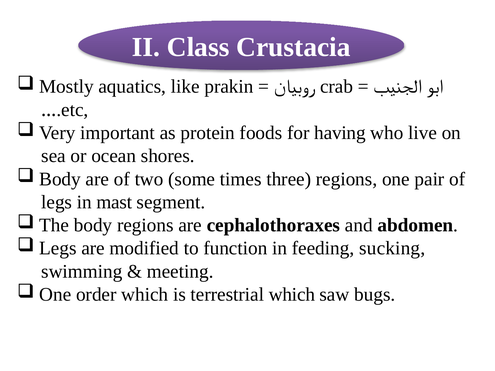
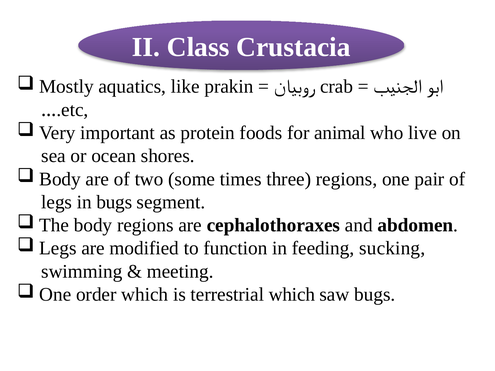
having: having -> animal (340, 133)
in mast: mast -> bugs (114, 202)
